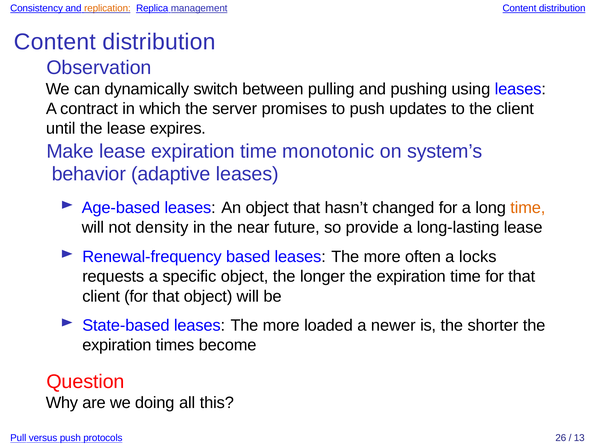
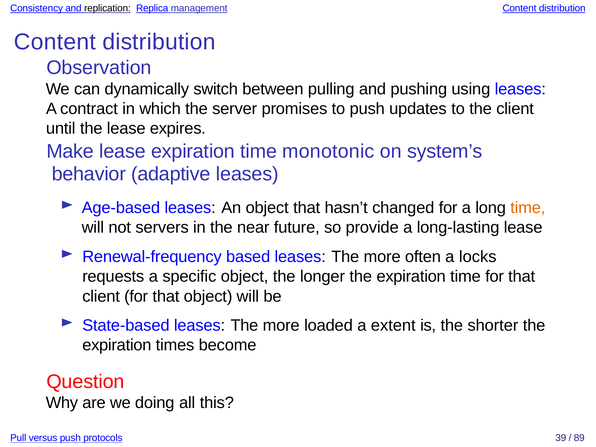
replication colour: orange -> black (107, 8)
density: density -> servers (162, 228)
newer: newer -> extent (393, 326)
26: 26 -> 39 (561, 438)
13: 13 -> 89 (579, 438)
